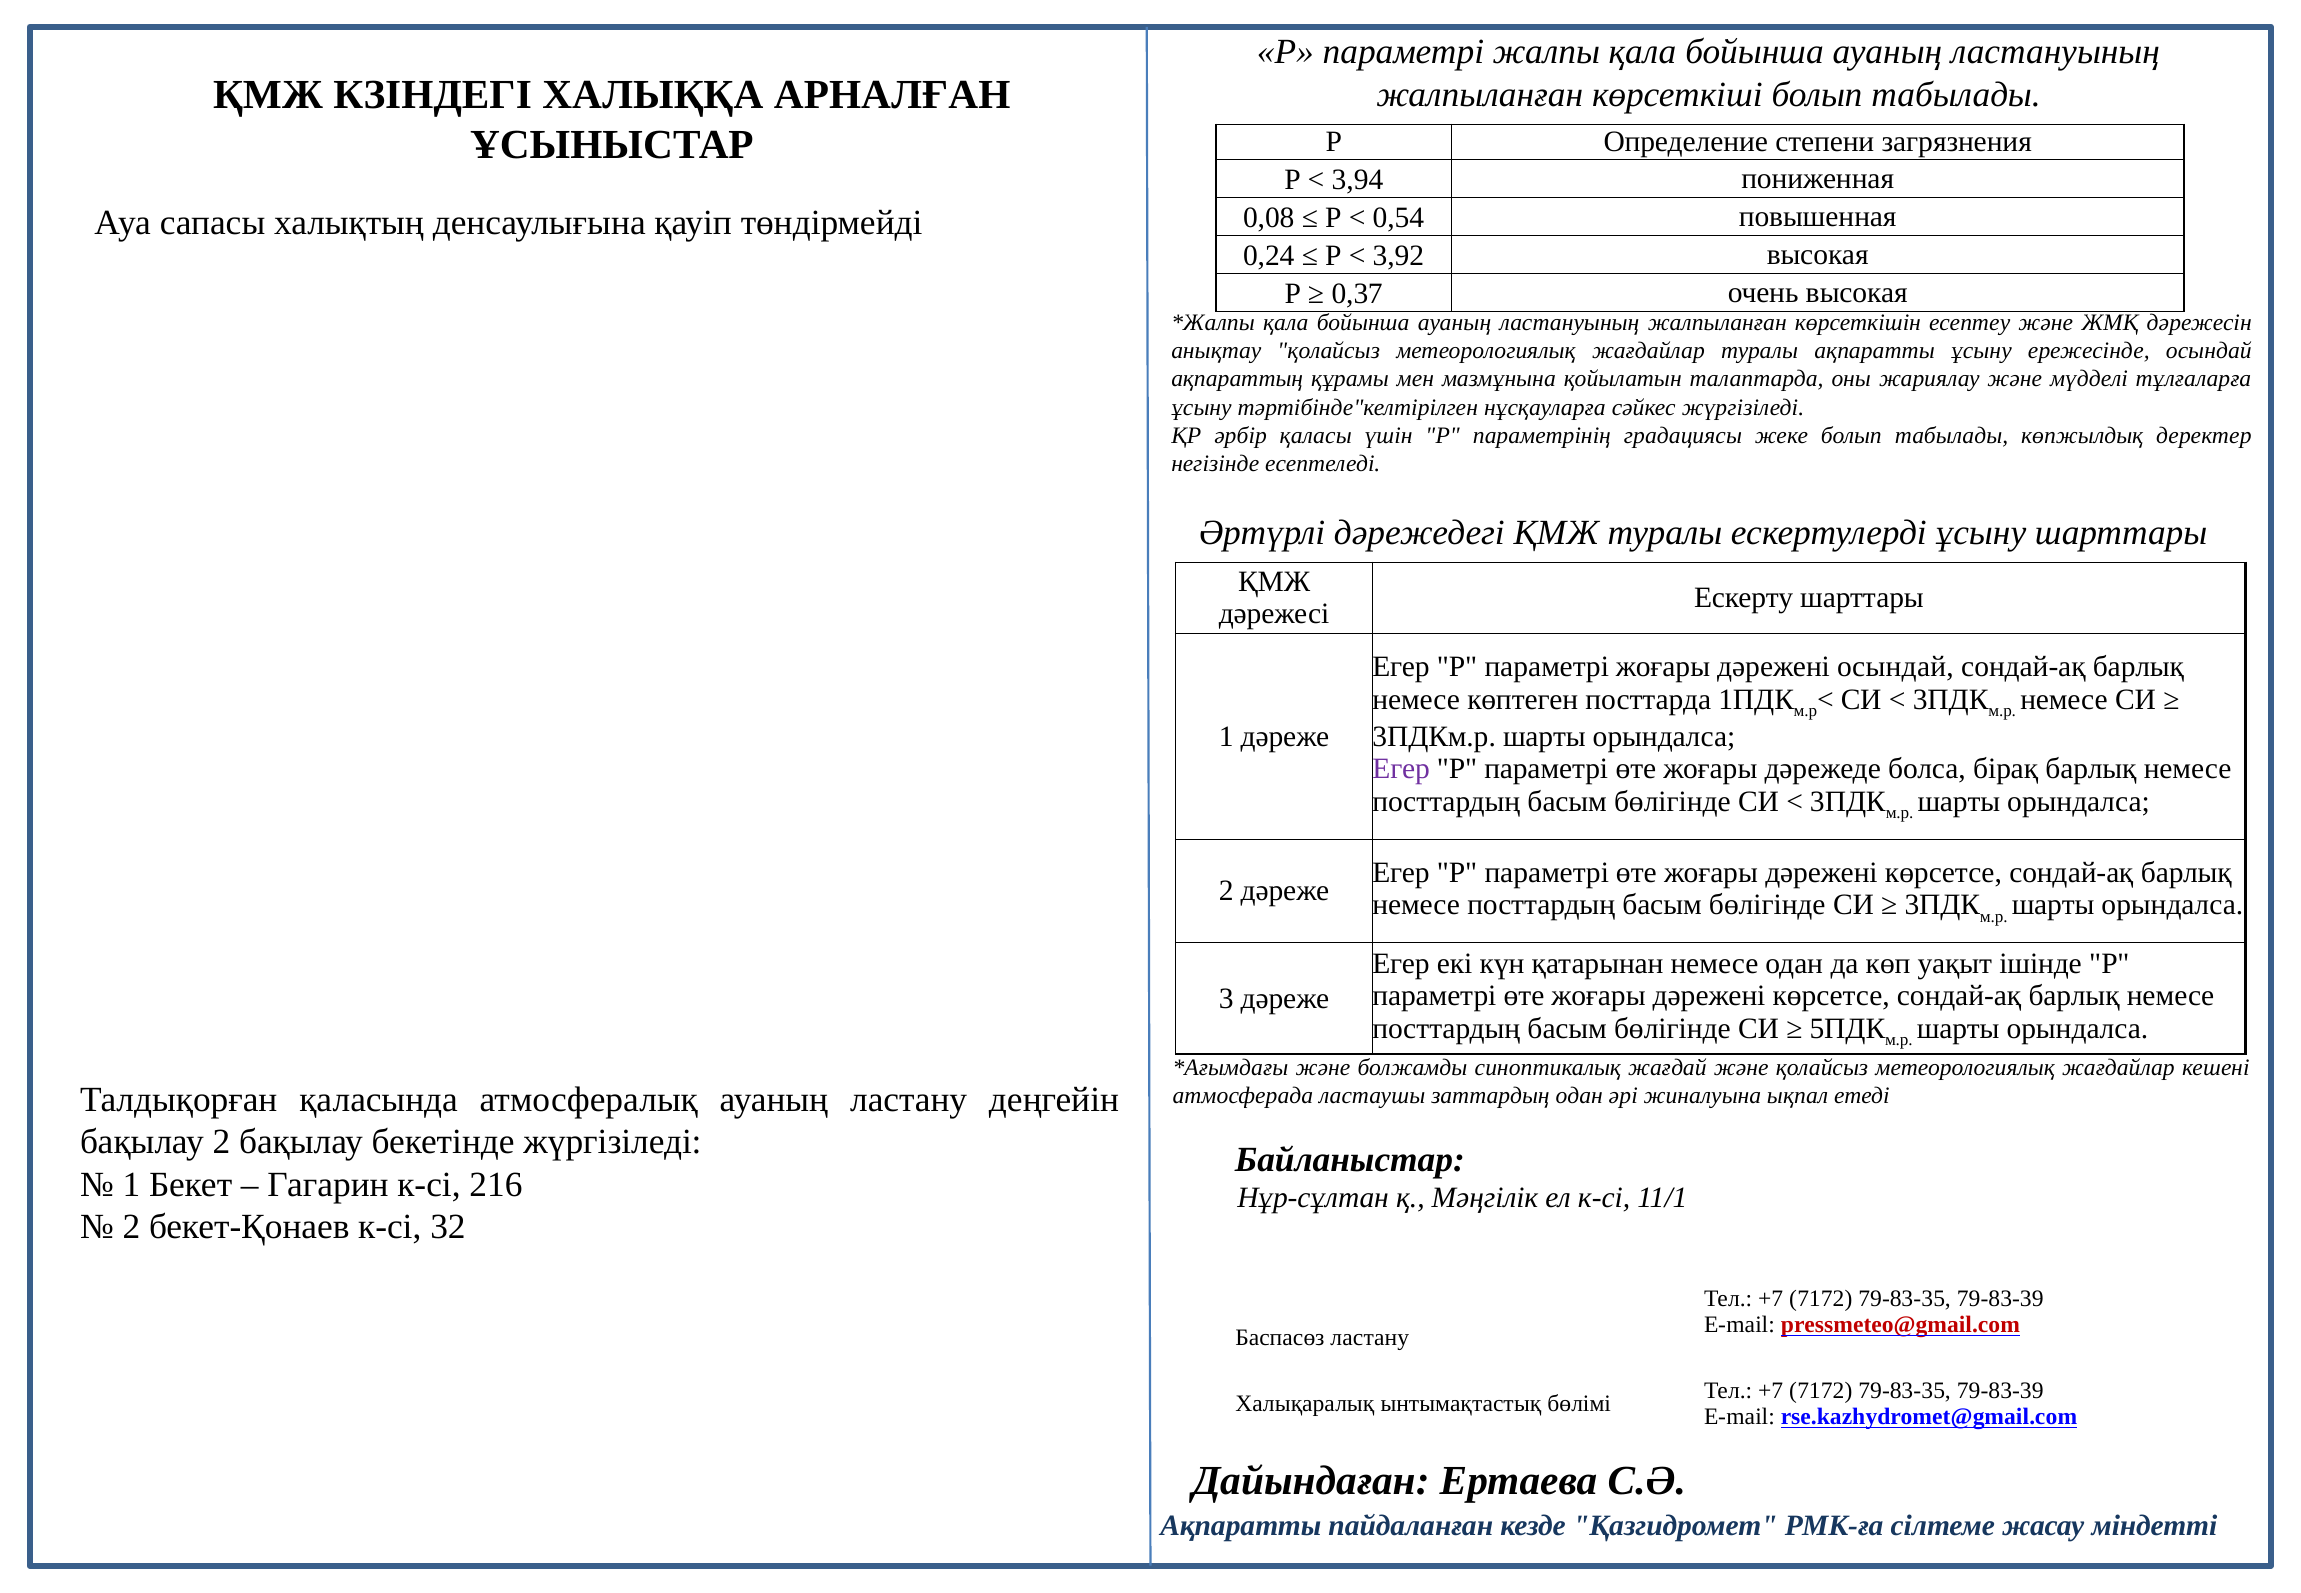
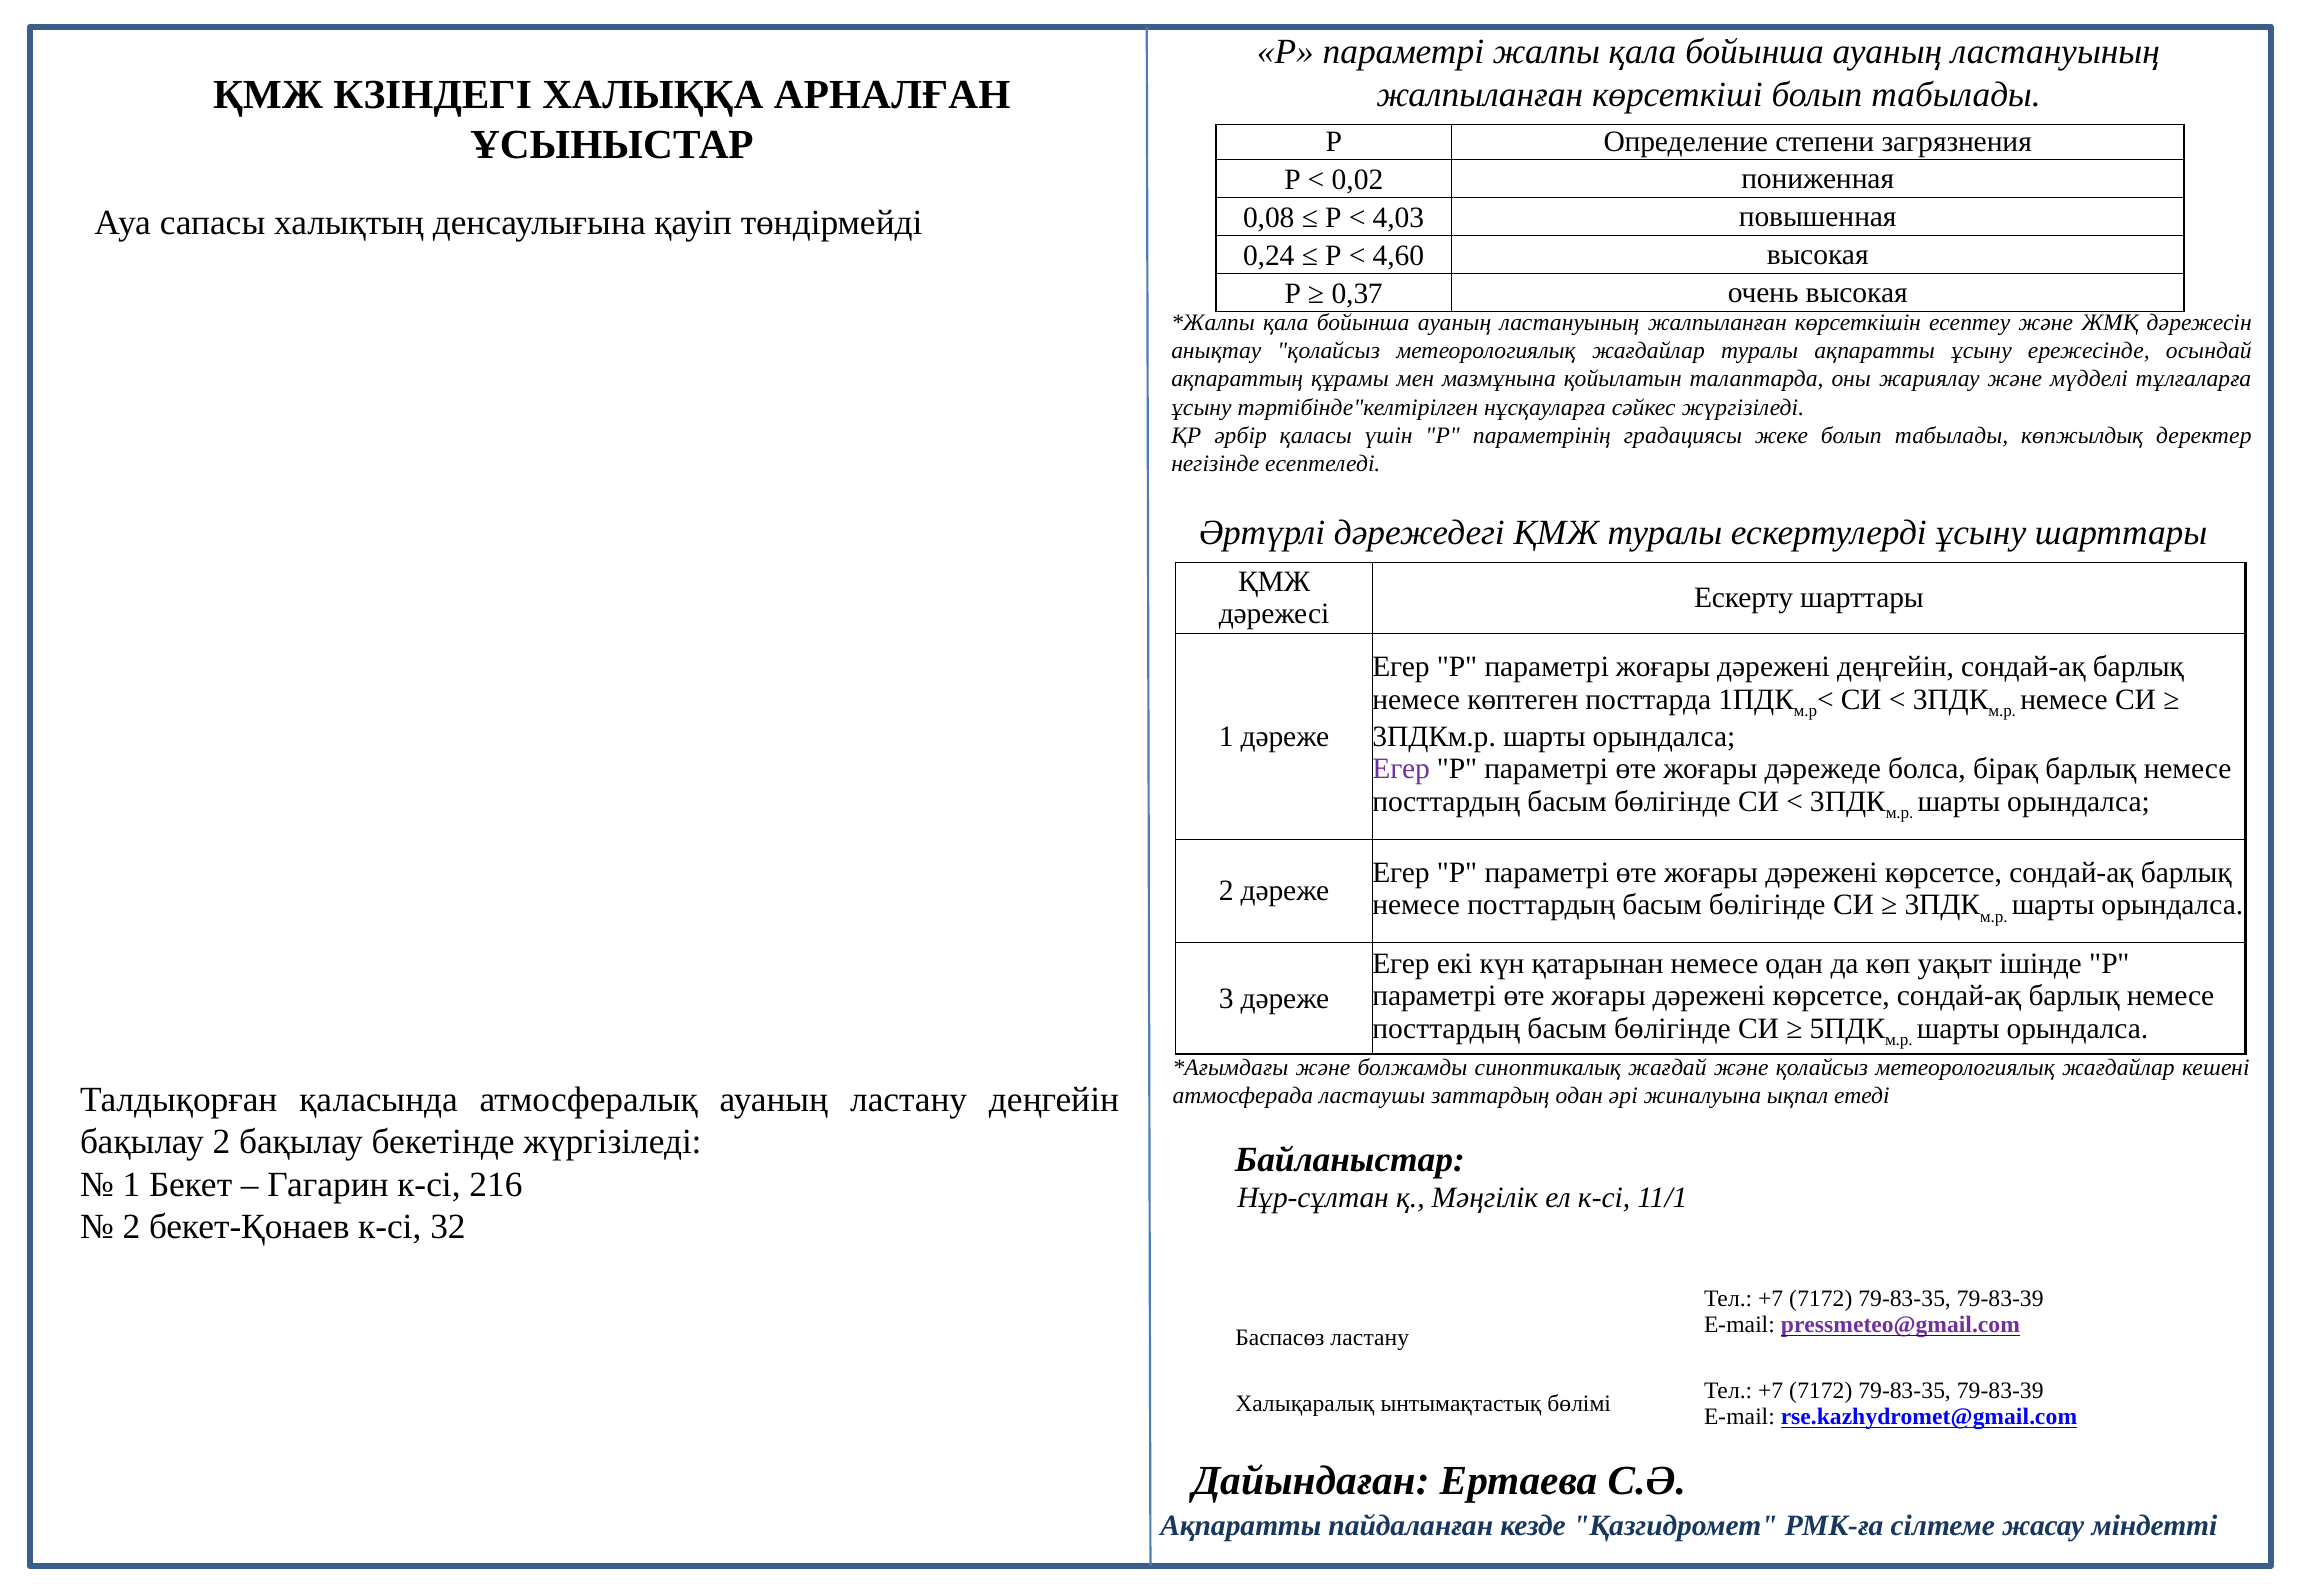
3,94: 3,94 -> 0,02 (1358, 180)
0,54: 0,54 -> 4,03 (1398, 218)
3,92: 3,92 -> 4,60 (1398, 256)
дәрежені осындай: осындай -> деңгейін (1896, 667)
pressmeteo@gmail.com colour: red -> purple (1900, 1325)
